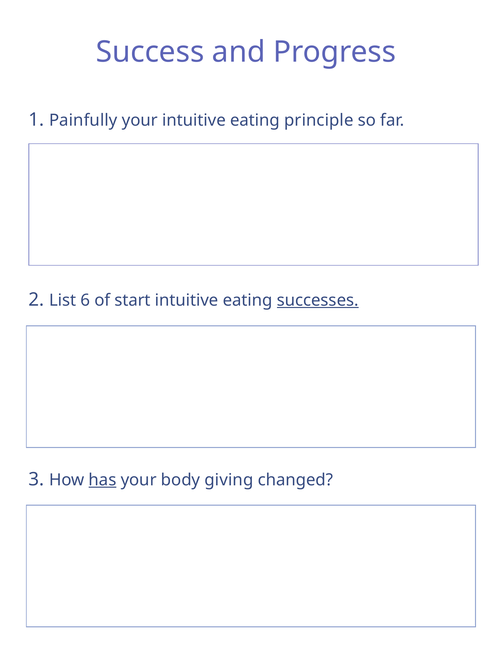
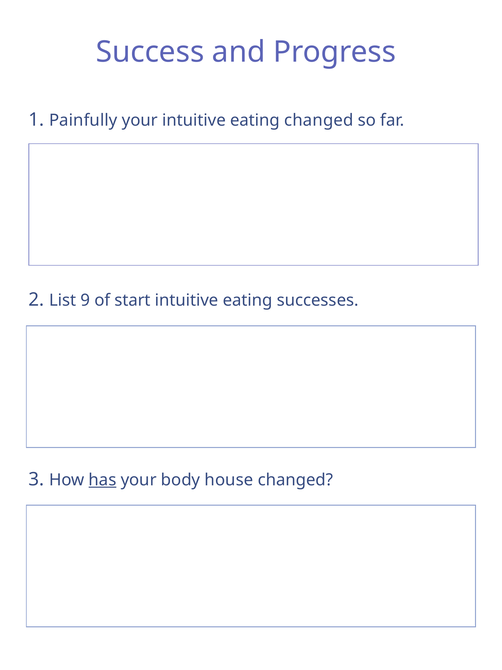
eating principle: principle -> changed (319, 120)
6: 6 -> 9 (85, 300)
successes underline: present -> none (318, 300)
giving: giving -> house (229, 480)
